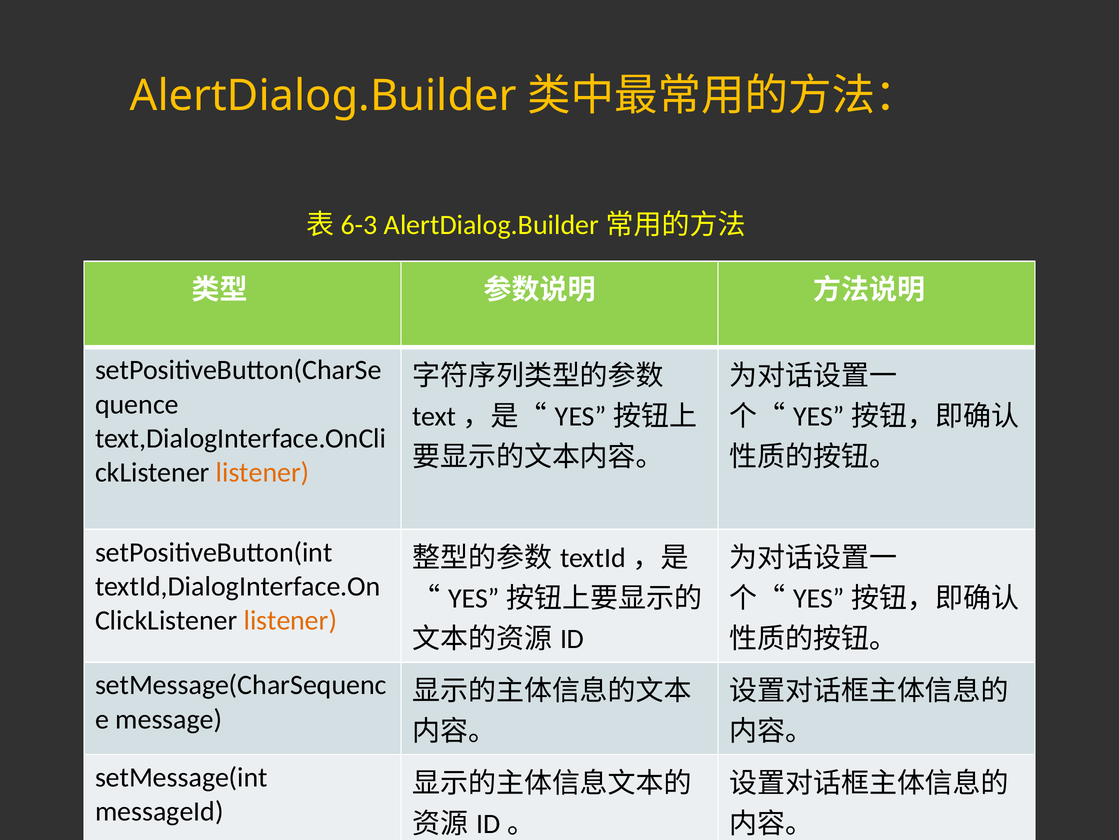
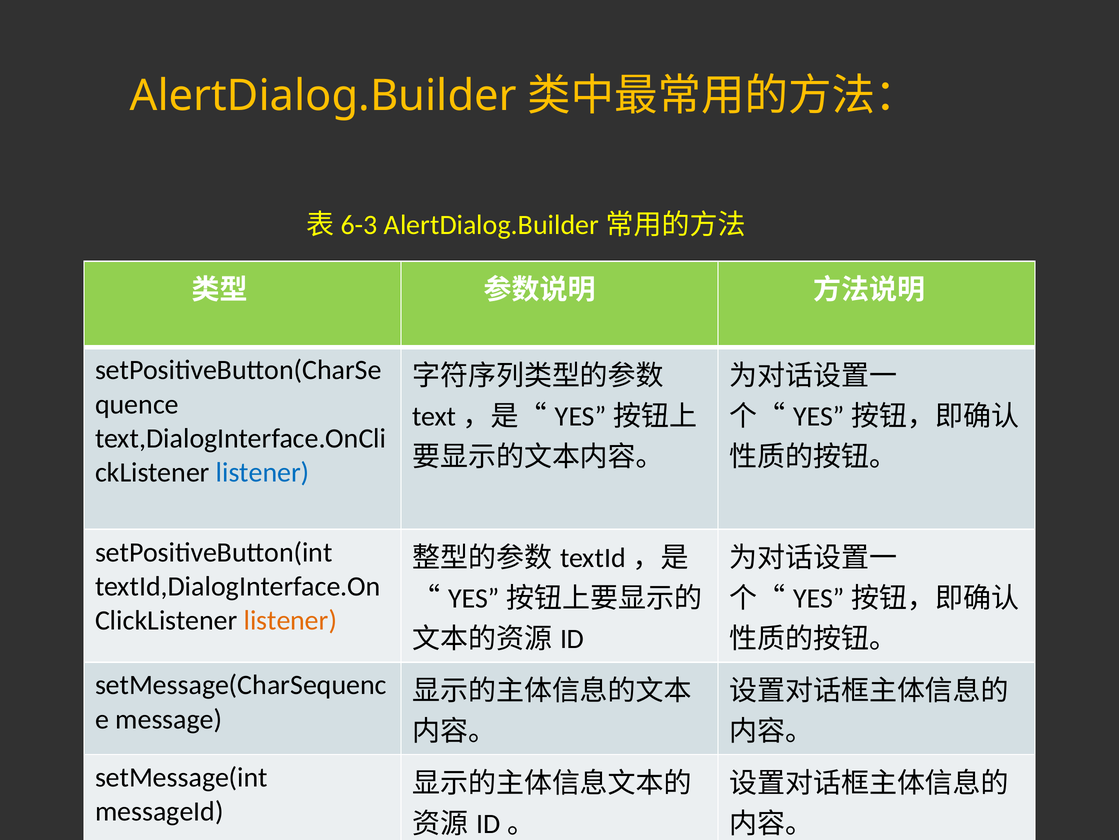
listener colour: orange -> blue (263, 472)
